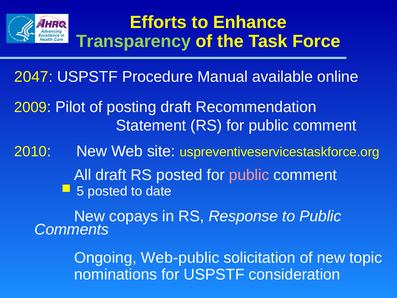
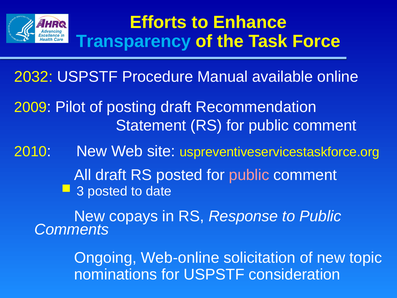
Transparency colour: light green -> light blue (133, 41)
2047: 2047 -> 2032 (34, 77)
5: 5 -> 3 (80, 191)
Web-public: Web-public -> Web-online (180, 258)
